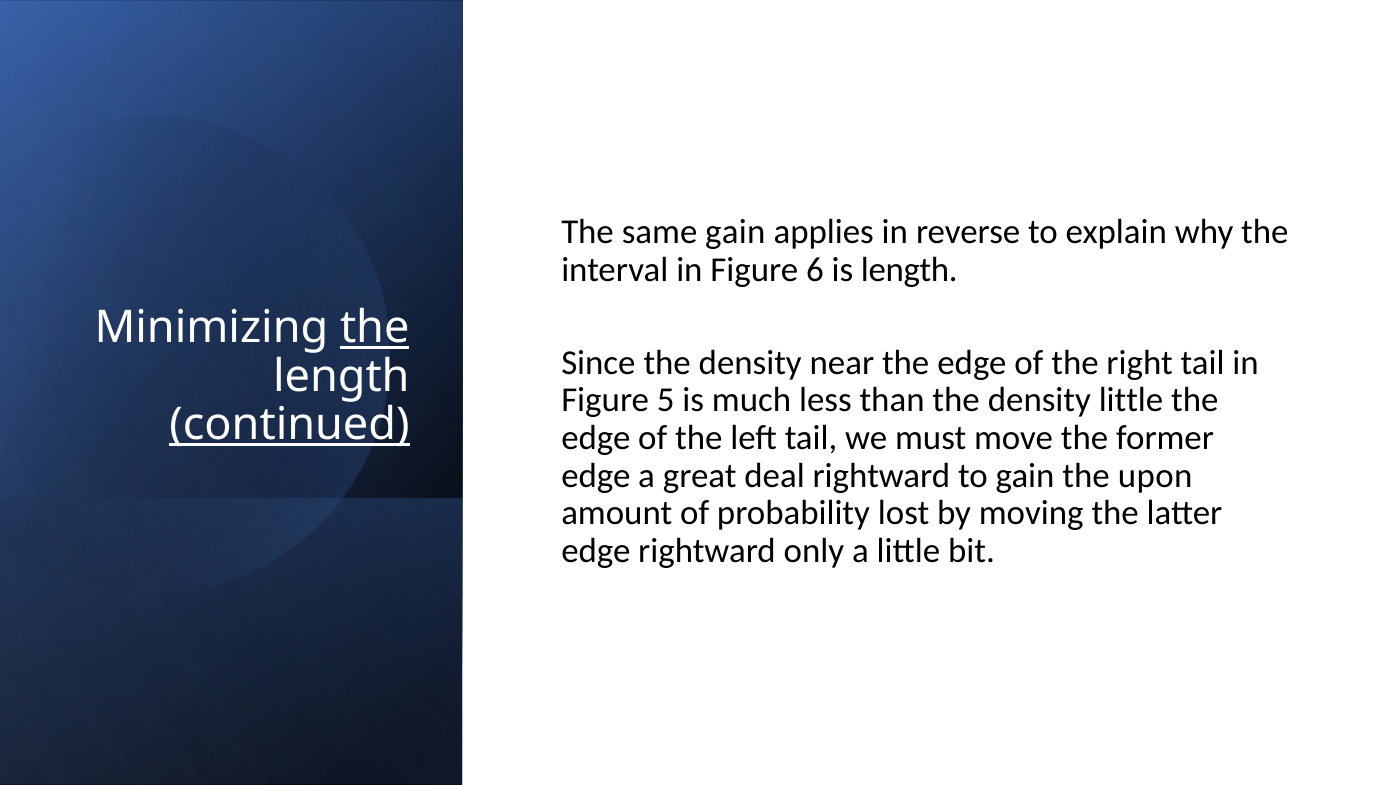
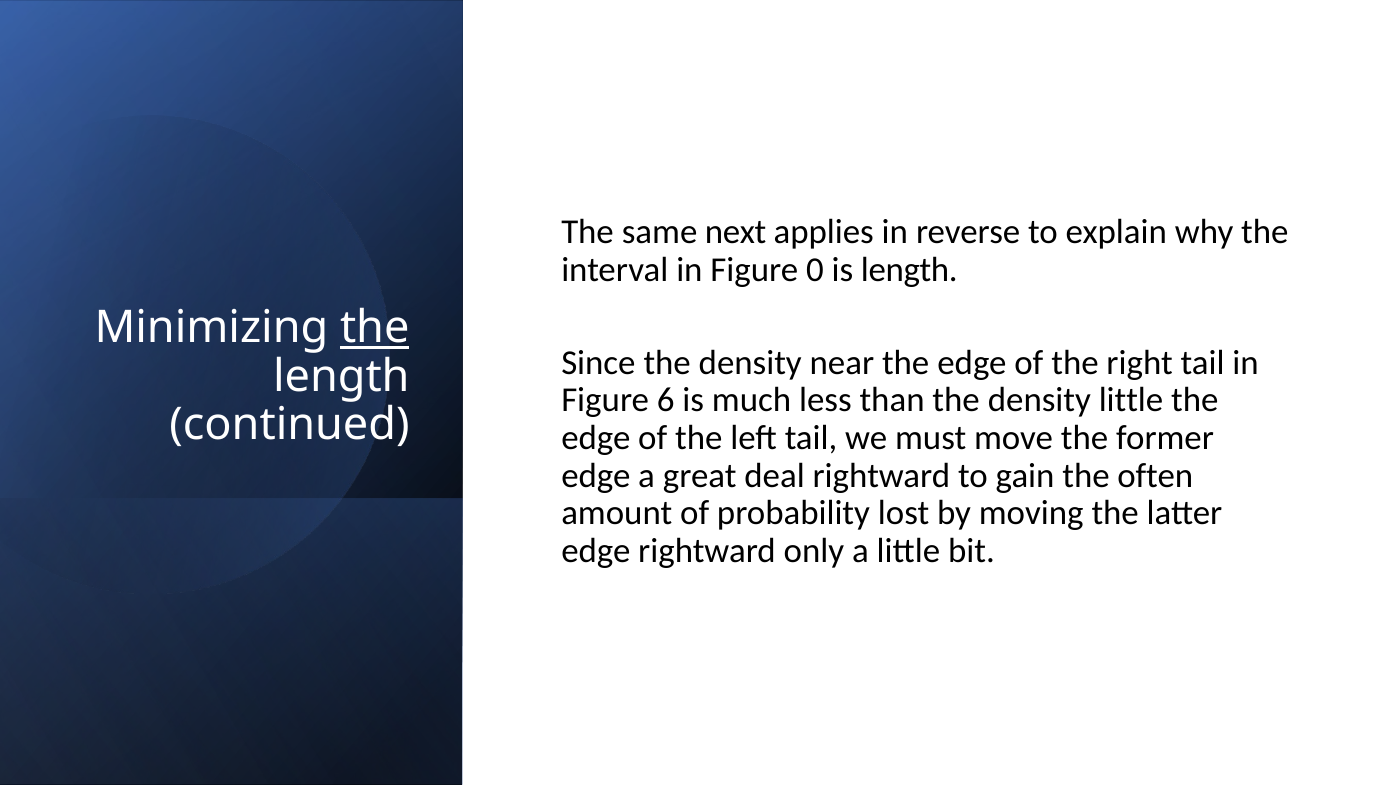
same gain: gain -> next (736, 232)
6: 6 -> 0 (815, 270)
5: 5 -> 6 (666, 400)
continued underline: present -> none (290, 425)
upon: upon -> often (1155, 476)
